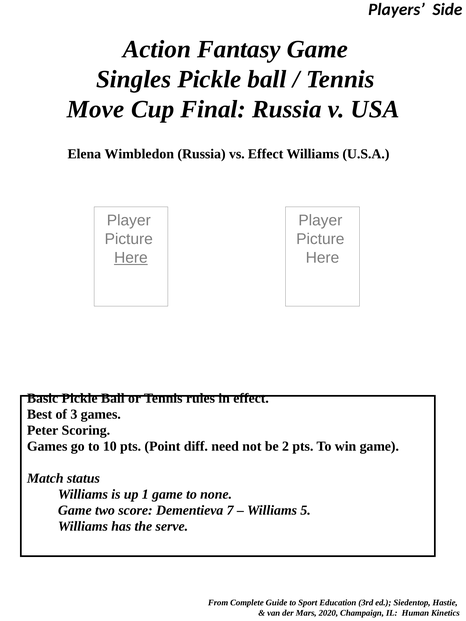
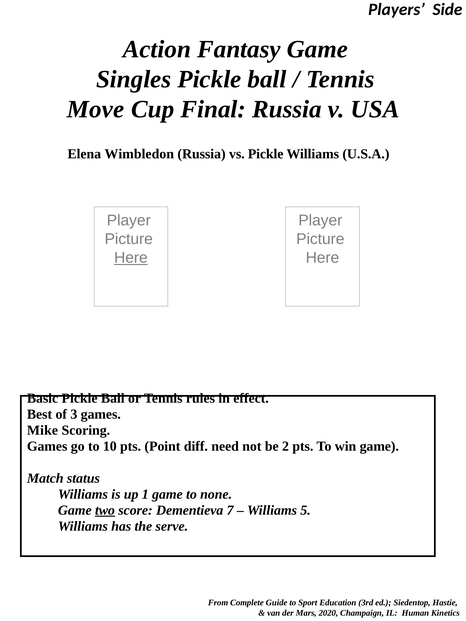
vs Effect: Effect -> Pickle (266, 154)
Peter: Peter -> Mike (43, 430)
two underline: none -> present (105, 510)
